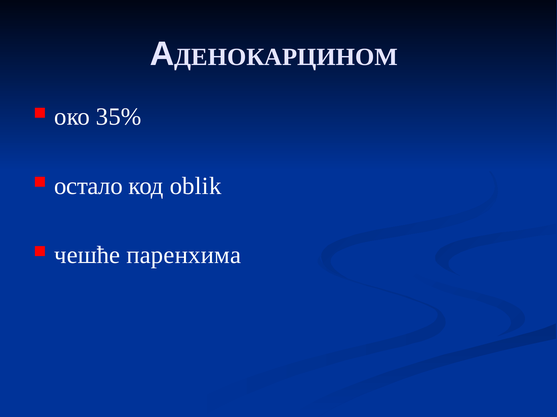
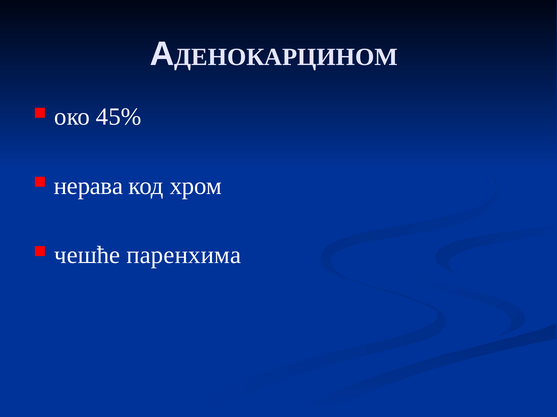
35%: 35% -> 45% (119, 117)
остало: остало -> нерава (88, 186)
oblik: oblik -> хром (196, 186)
